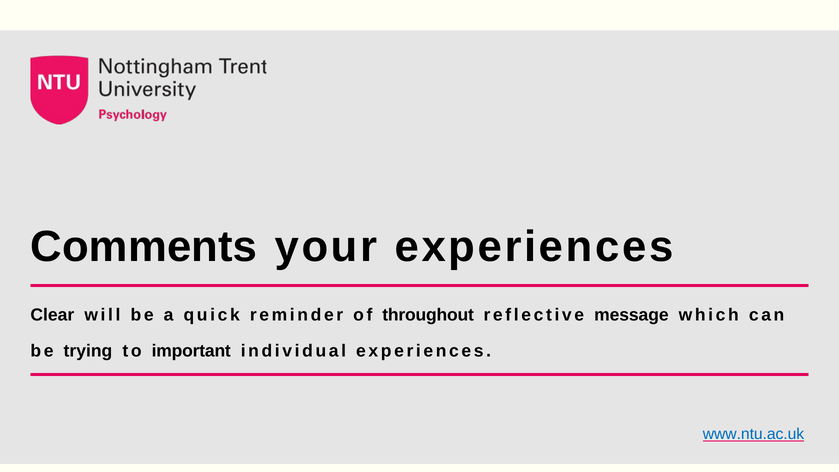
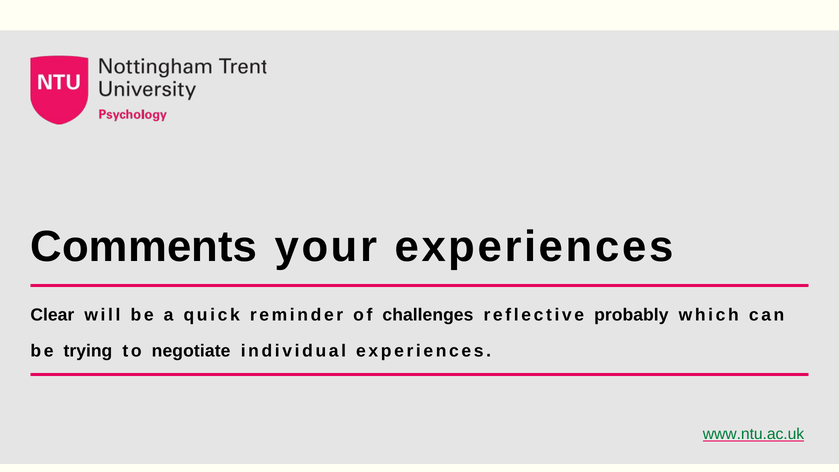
throughout: throughout -> challenges (428, 315)
message: message -> probably (631, 315)
important: important -> negotiate (191, 351)
www.ntu.ac.uk colour: blue -> green (753, 434)
